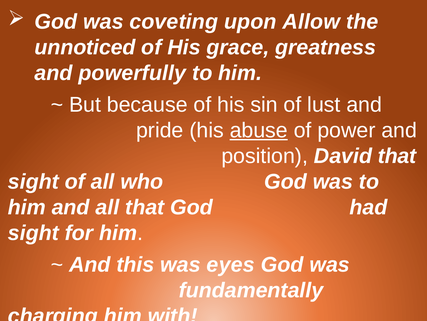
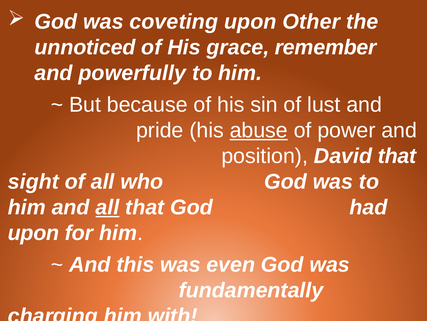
Allow: Allow -> Other (311, 22)
greatness: greatness -> remember (326, 47)
all underline: none -> present (107, 207)
sight: sight -> upon (34, 233)
eyes: eyes -> even (231, 264)
